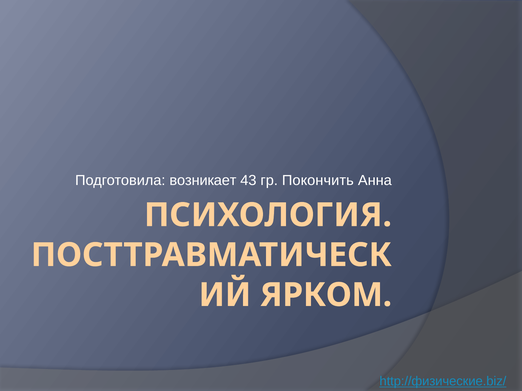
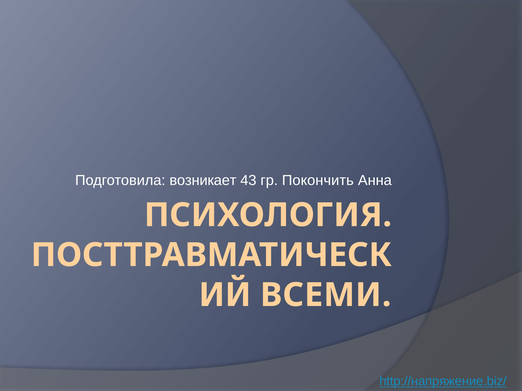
ЯРКОМ: ЯРКОМ -> ВСЕМИ (326, 295)
http://физические.biz/: http://физические.biz/ -> http://напряжение.biz/ (443, 382)
